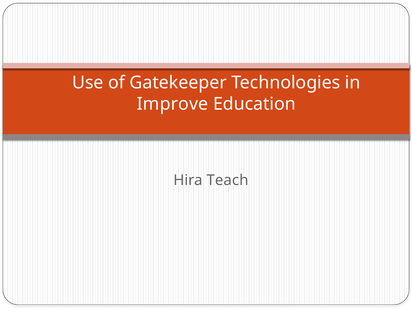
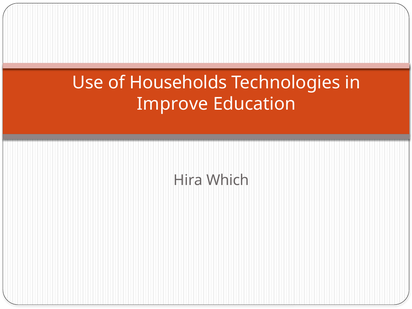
Gatekeeper: Gatekeeper -> Households (178, 83)
Teach: Teach -> Which (228, 180)
